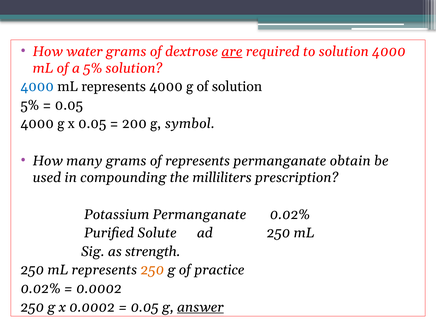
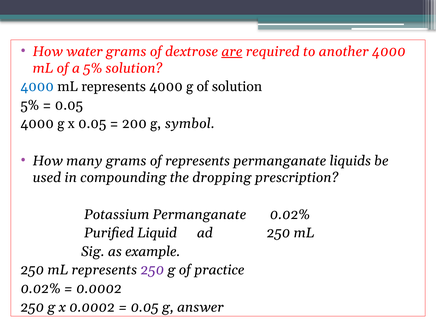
to solution: solution -> another (344, 51)
obtain: obtain -> liquids (350, 161)
milliliters: milliliters -> dropping (222, 177)
Solute: Solute -> Liquid (157, 233)
strength: strength -> example (153, 252)
250 colour: orange -> purple (152, 270)
answer underline: present -> none (200, 307)
